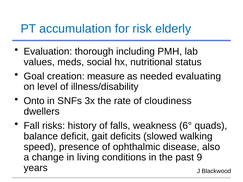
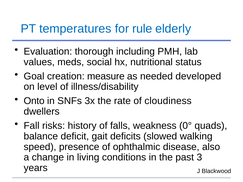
accumulation: accumulation -> temperatures (75, 29)
risk: risk -> rule (142, 29)
evaluating: evaluating -> developed (198, 76)
6°: 6° -> 0° (186, 126)
9: 9 -> 3 (199, 158)
